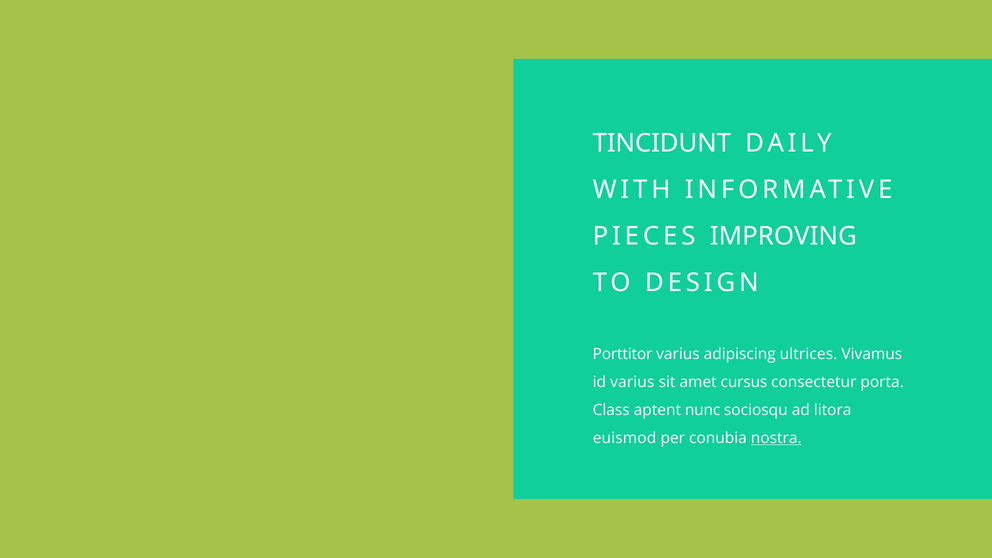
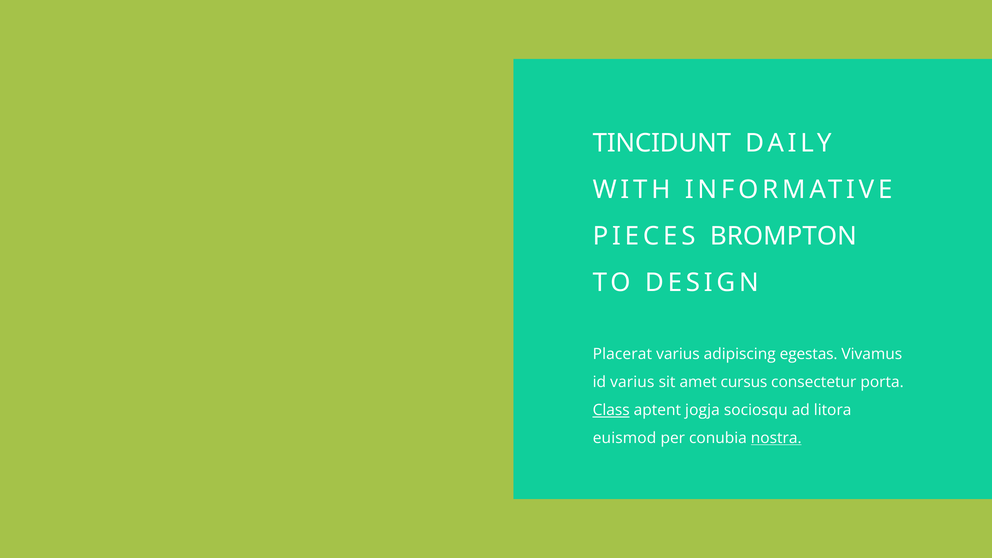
IMPROVING: IMPROVING -> BROMPTON (783, 236)
Porttitor: Porttitor -> Placerat (622, 354)
ultrices: ultrices -> egestas (809, 354)
Class underline: none -> present (611, 410)
nunc: nunc -> jogja (702, 410)
